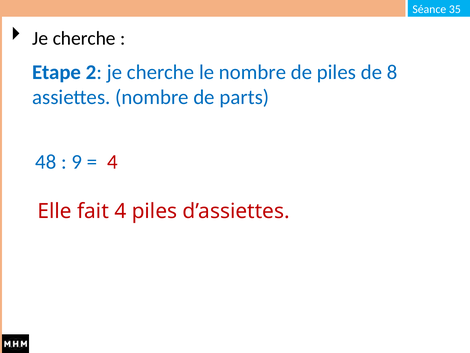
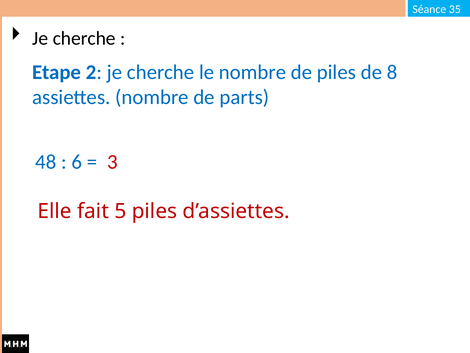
9: 9 -> 6 (77, 162)
4: 4 -> 3 (112, 162)
fait 4: 4 -> 5 (120, 211)
